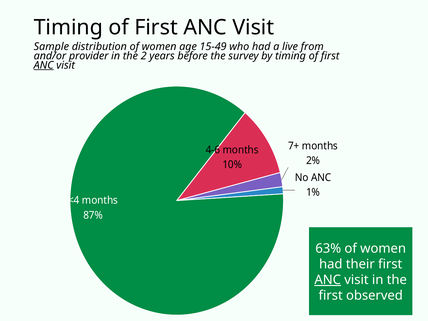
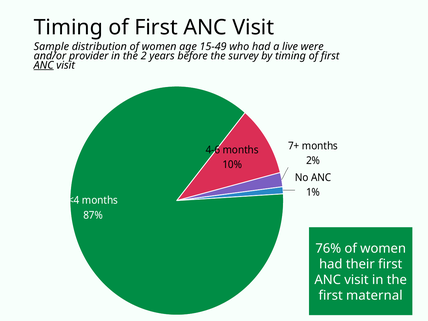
from: from -> were (312, 47)
63%: 63% -> 76% (328, 249)
ANC underline: present -> none (328, 280)
observed: observed -> maternal (374, 296)
